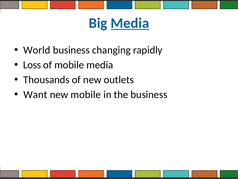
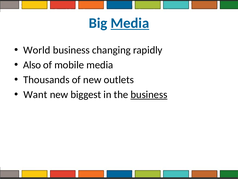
Loss: Loss -> Also (32, 65)
new mobile: mobile -> biggest (86, 94)
business underline: none -> present (149, 94)
